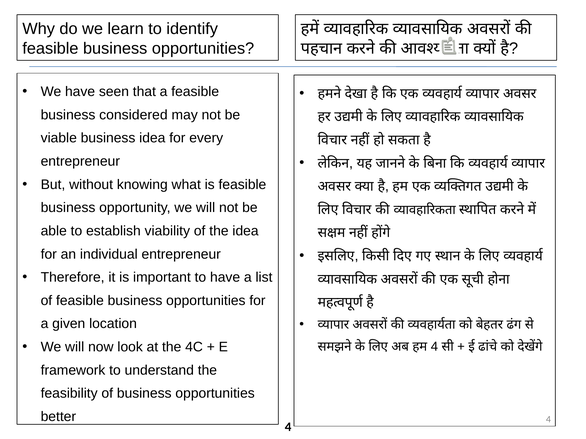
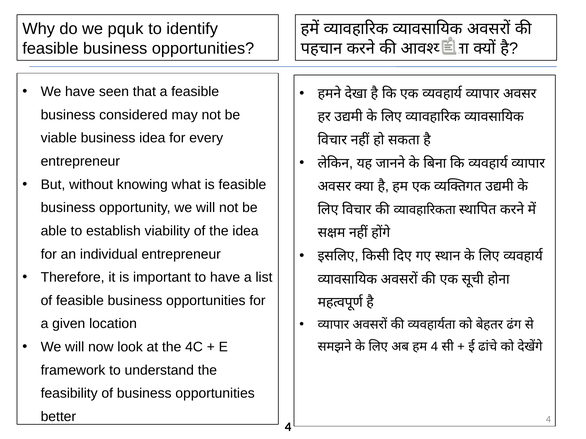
learn: learn -> pquk (126, 29)
